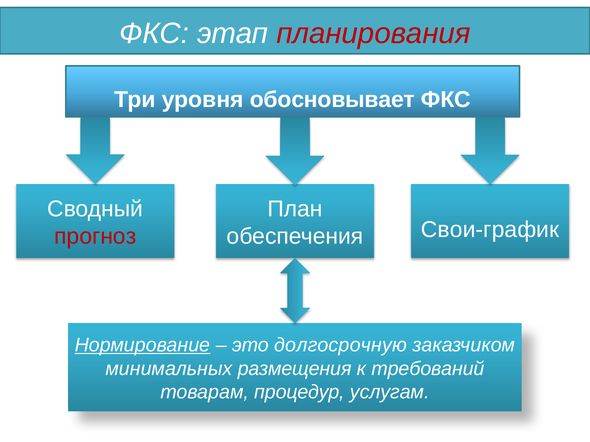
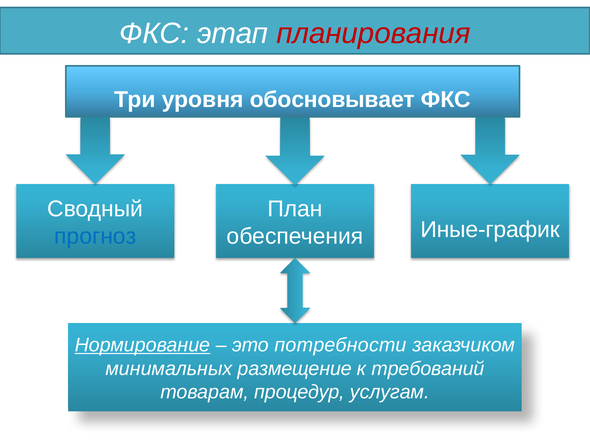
прогноз colour: red -> blue (95, 237)
Свои-график: Свои-график -> Иные-график (490, 230)
долгосрочную: долгосрочную -> потребности (341, 345)
размещения: размещения -> размещение (295, 369)
